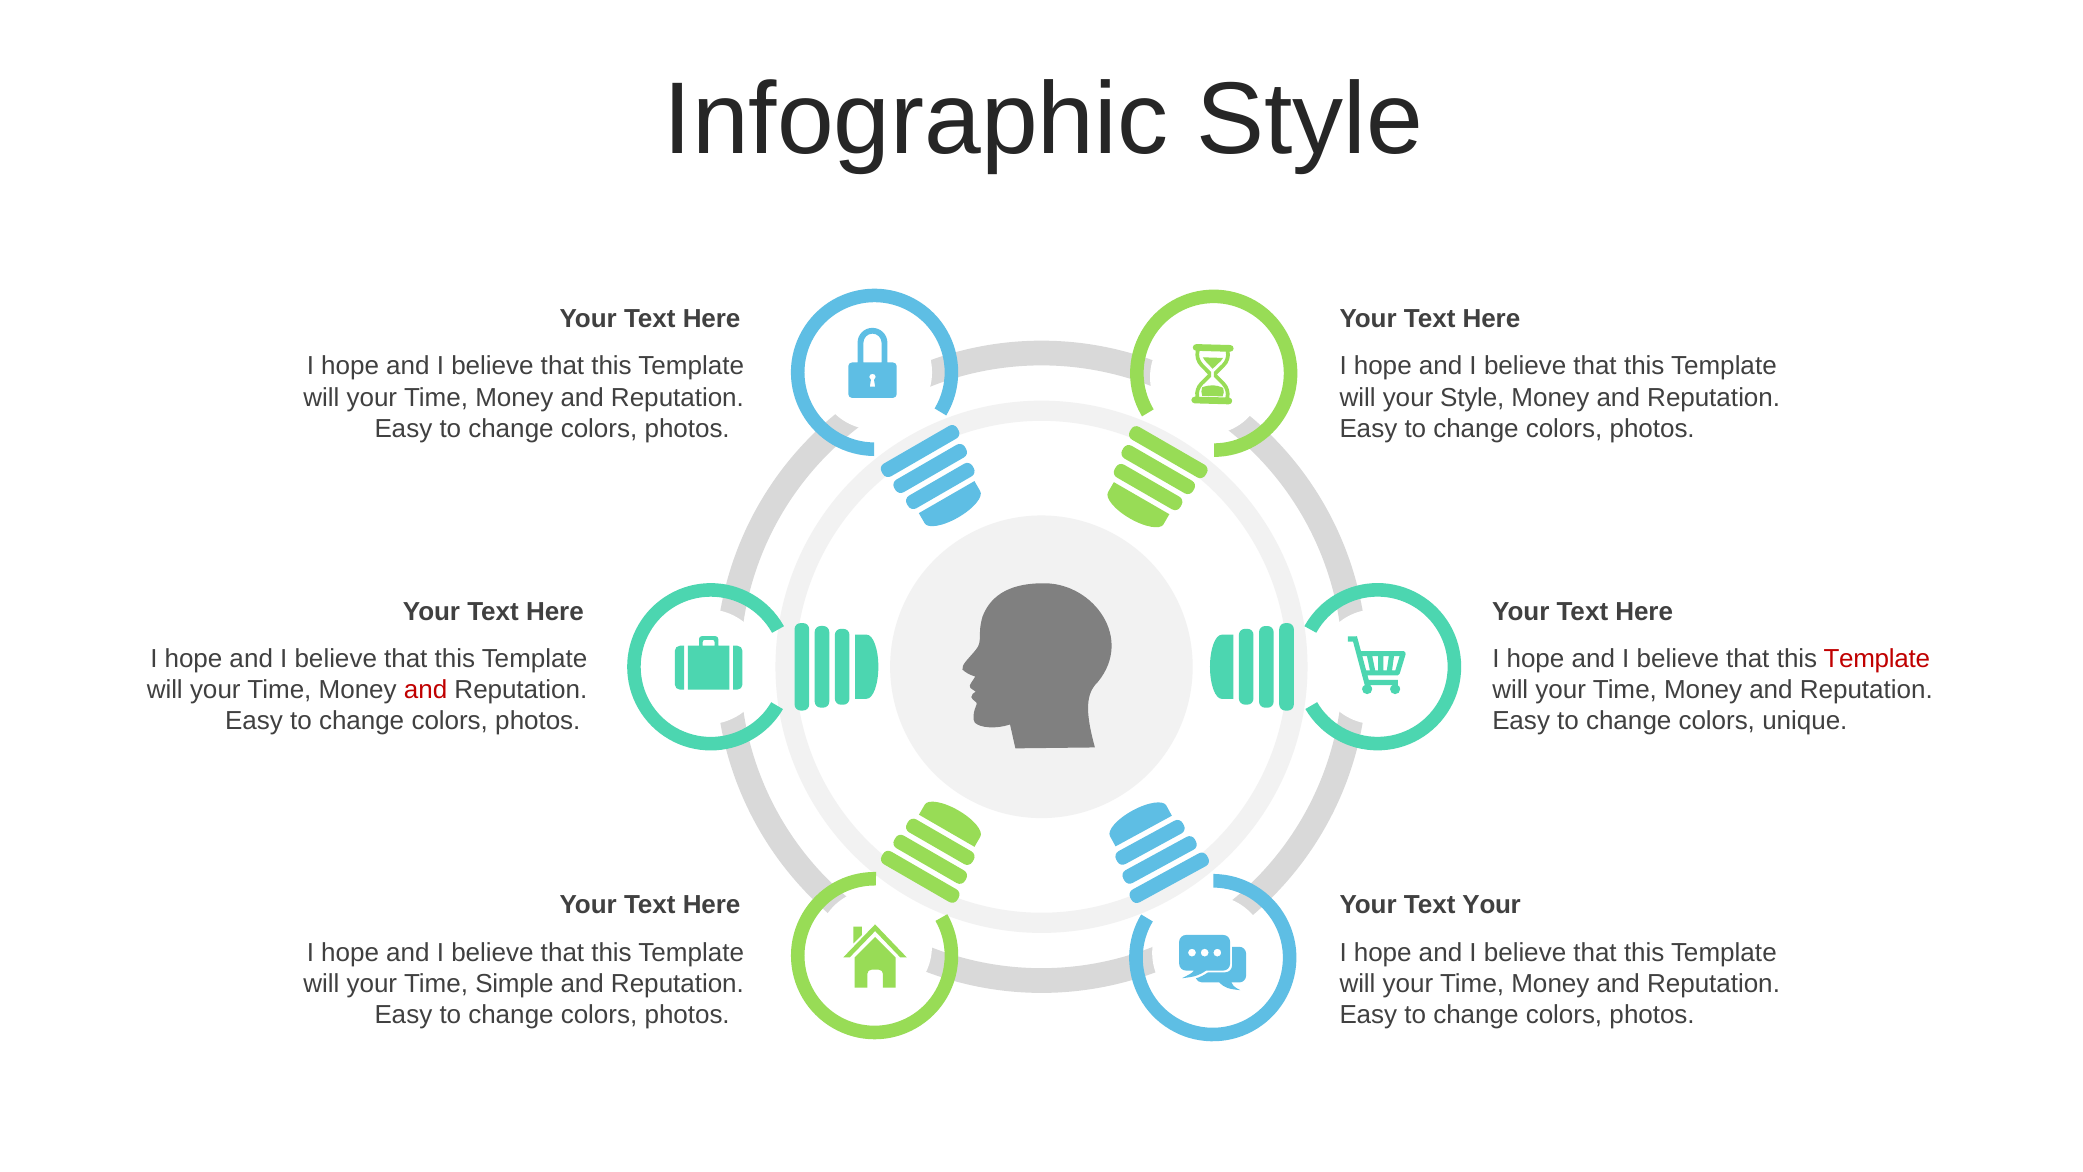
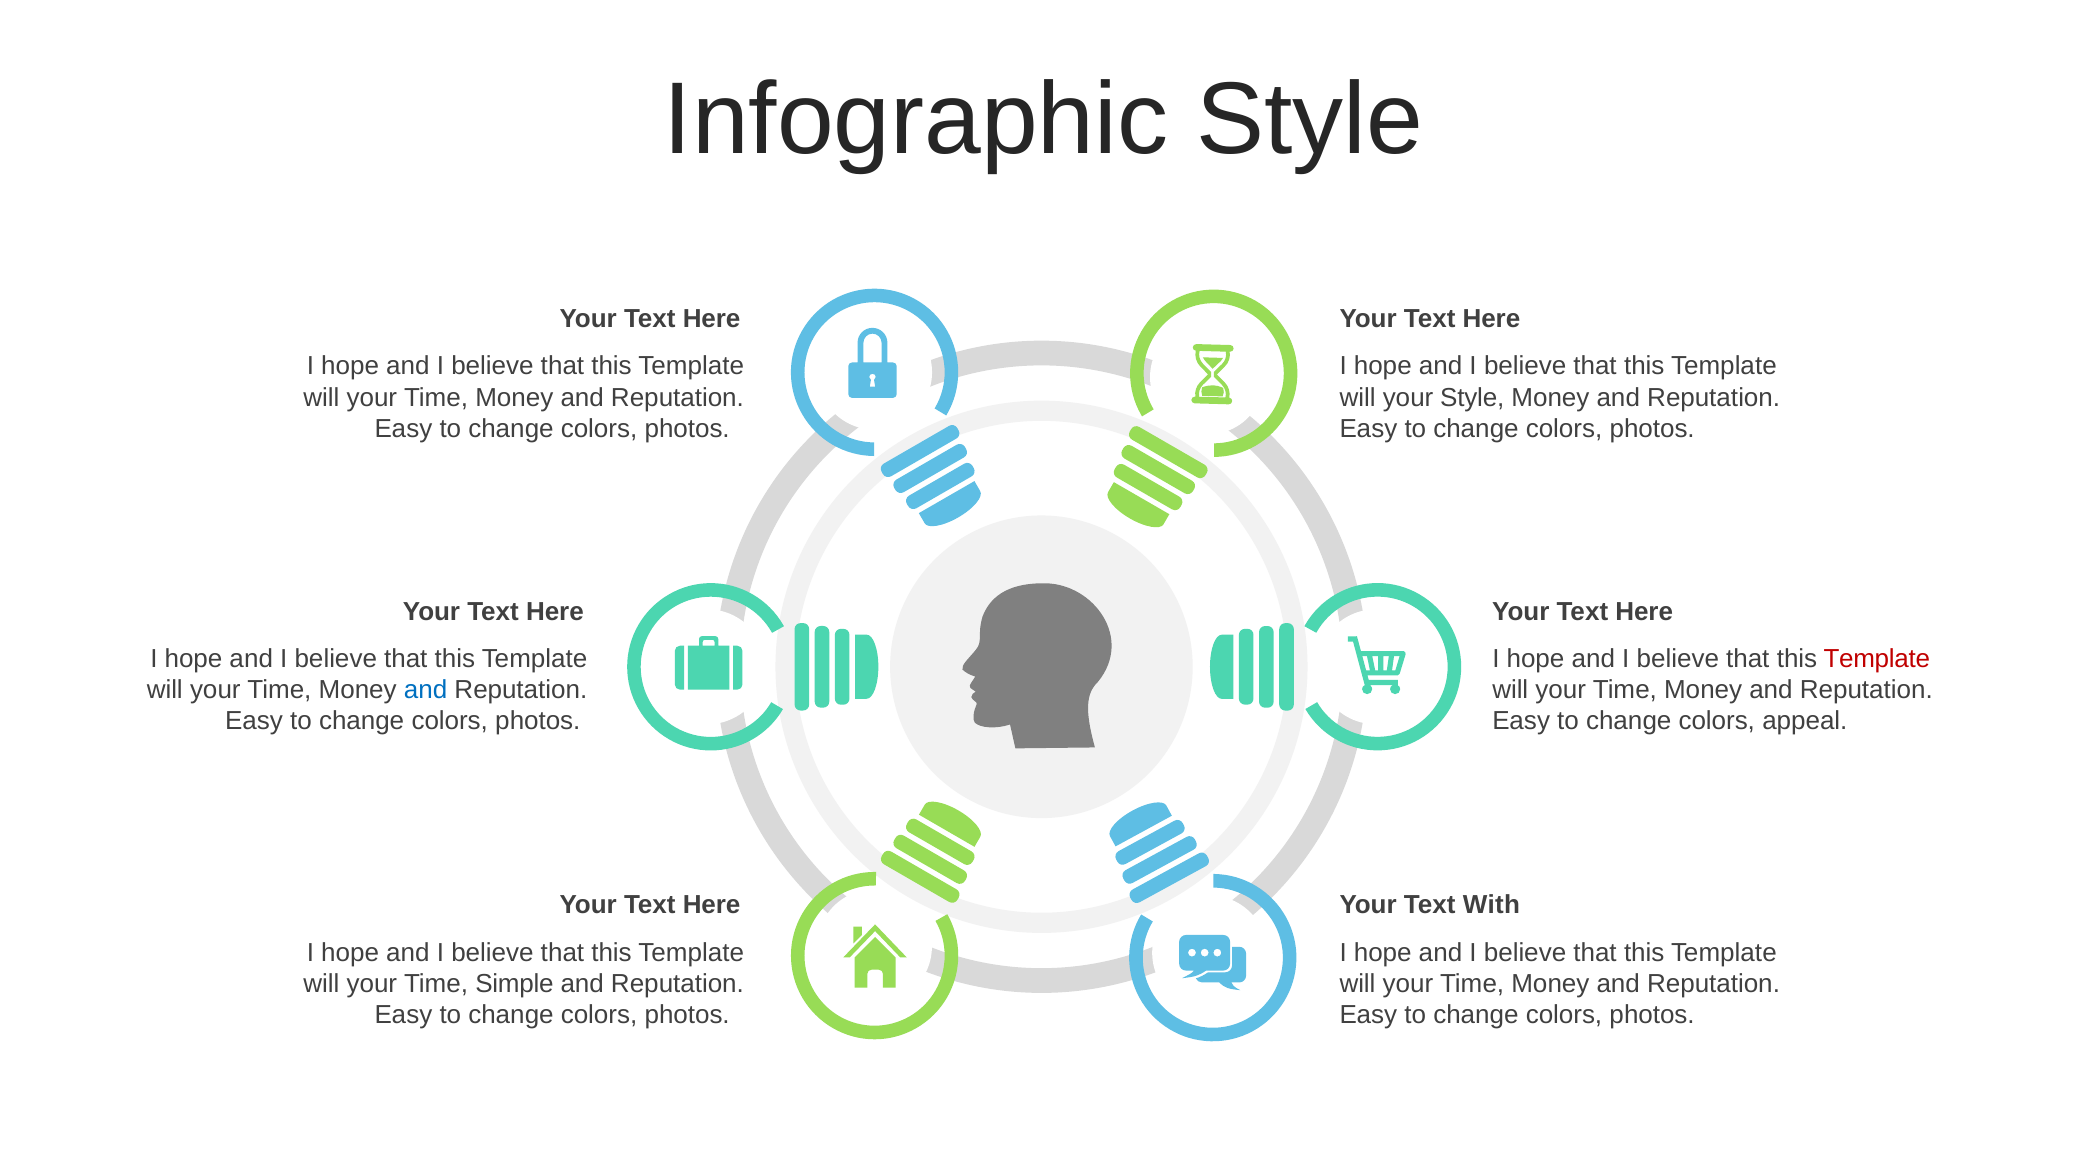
and colour: red -> blue (426, 690)
unique: unique -> appeal (1805, 721)
Text Your: Your -> With (1491, 905)
